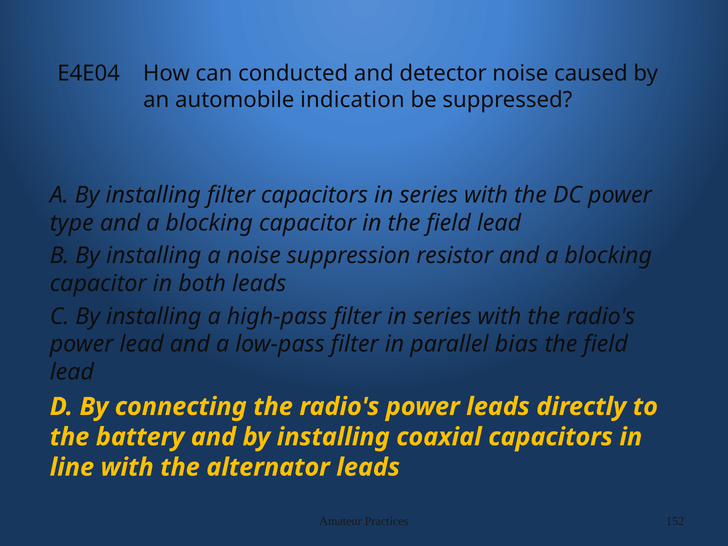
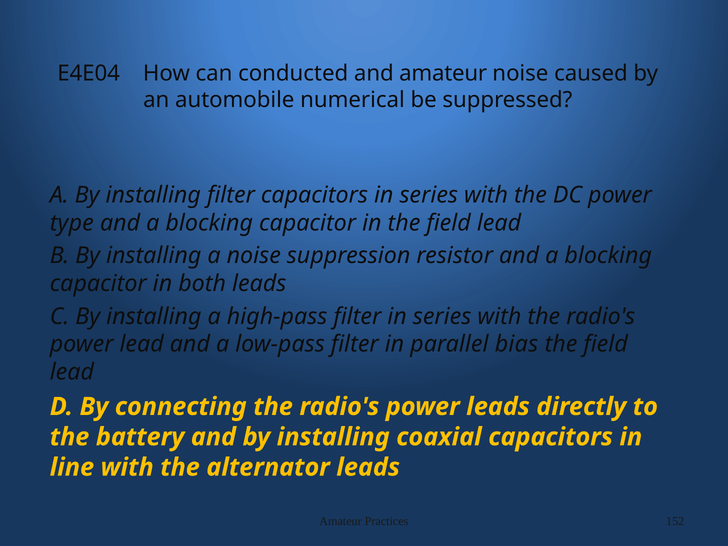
and detector: detector -> amateur (443, 73)
indication: indication -> numerical (352, 100)
